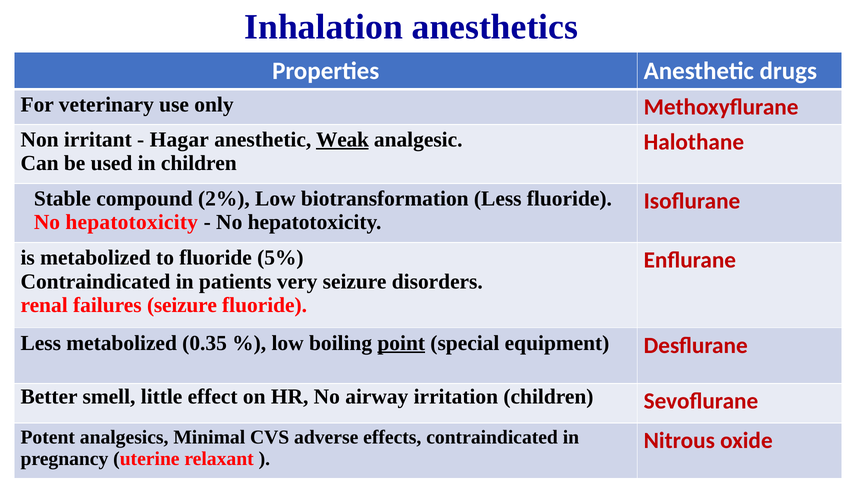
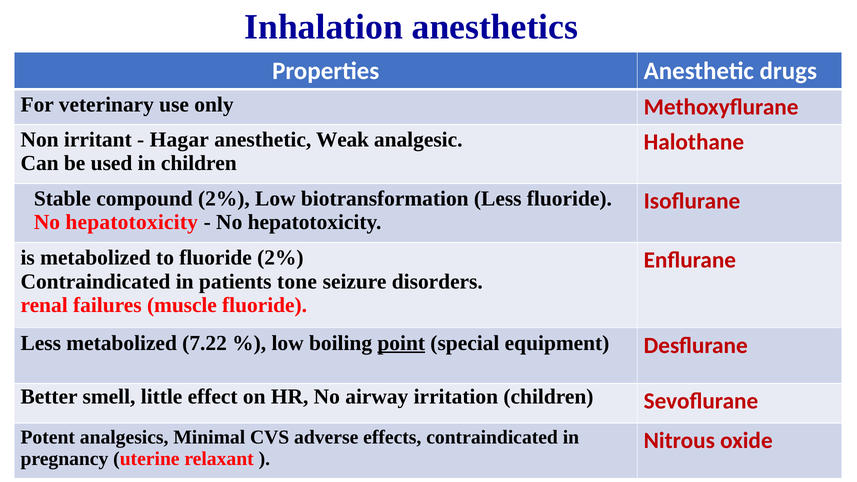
Weak underline: present -> none (343, 140)
fluoride 5%: 5% -> 2% (280, 258)
very: very -> tone (297, 282)
failures seizure: seizure -> muscle (182, 305)
0.35: 0.35 -> 7.22 (205, 343)
